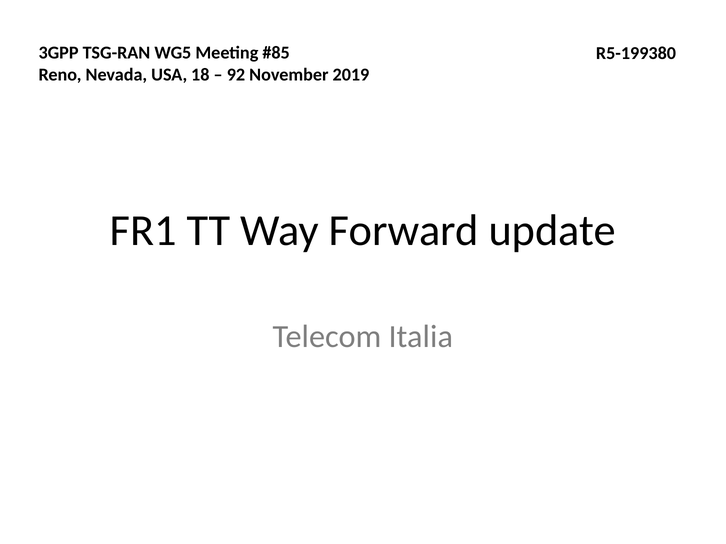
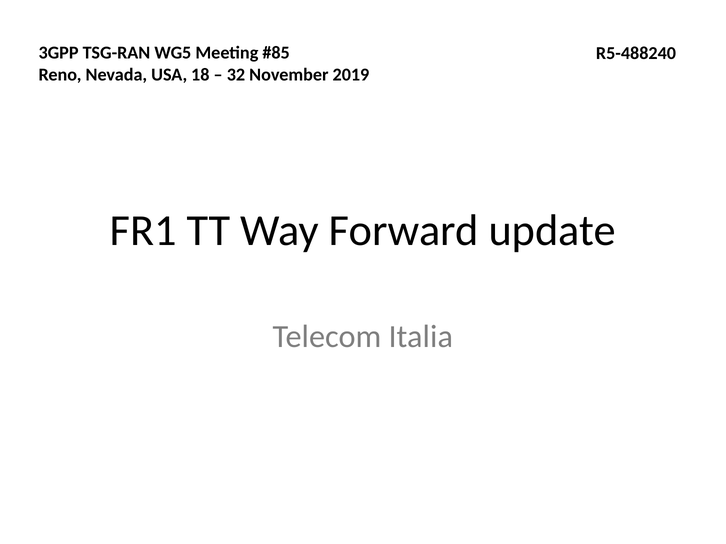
R5-199380: R5-199380 -> R5-488240 (636, 54)
92: 92 -> 32 (236, 75)
